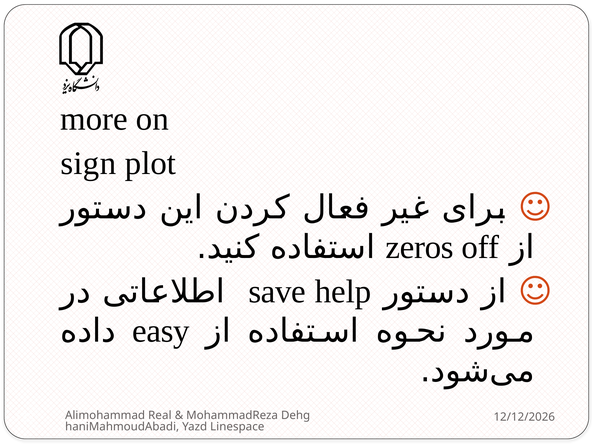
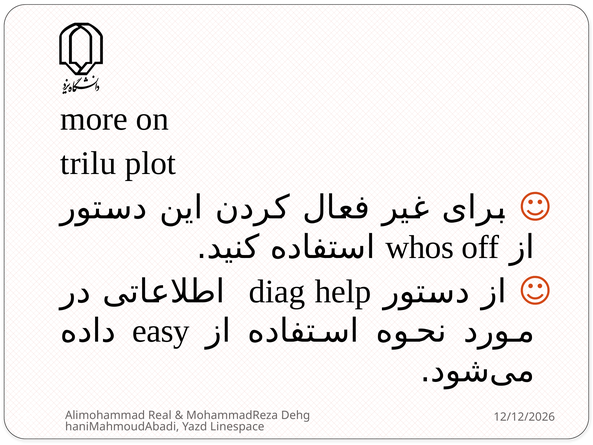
sign: sign -> trilu (88, 163)
zeros: zeros -> whos (420, 247)
save: save -> diag (277, 291)
